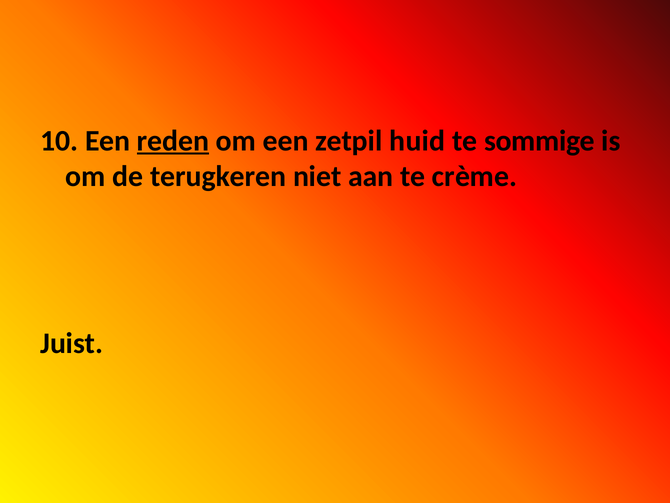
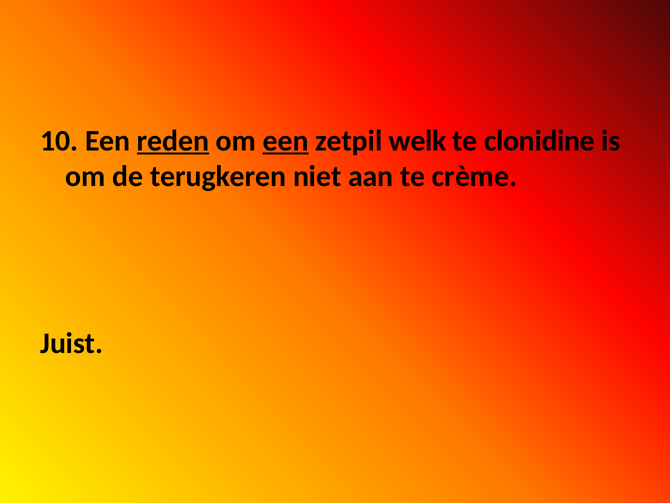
een underline: none -> present (286, 141)
huid: huid -> welk (418, 141)
sommige: sommige -> clonidine (540, 141)
